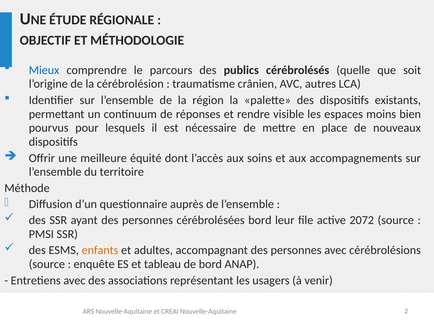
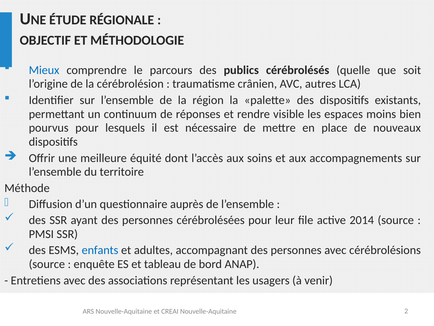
cérébrolésées bord: bord -> pour (260, 220)
2072: 2072 -> 2014 (362, 220)
enfants colour: orange -> blue (100, 250)
